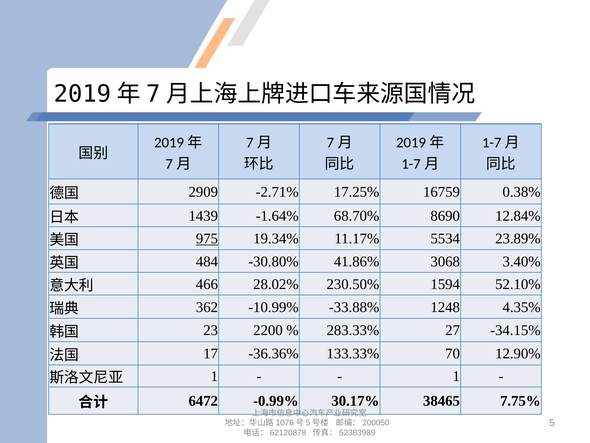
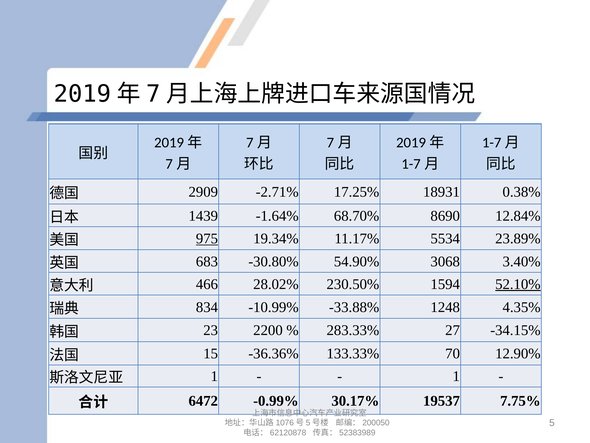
16759: 16759 -> 18931 (442, 192)
484: 484 -> 683 (207, 261)
41.86%: 41.86% -> 54.90% (357, 261)
52.10% underline: none -> present (518, 284)
362: 362 -> 834 (207, 307)
17: 17 -> 15 (211, 353)
38465: 38465 -> 19537 (442, 401)
